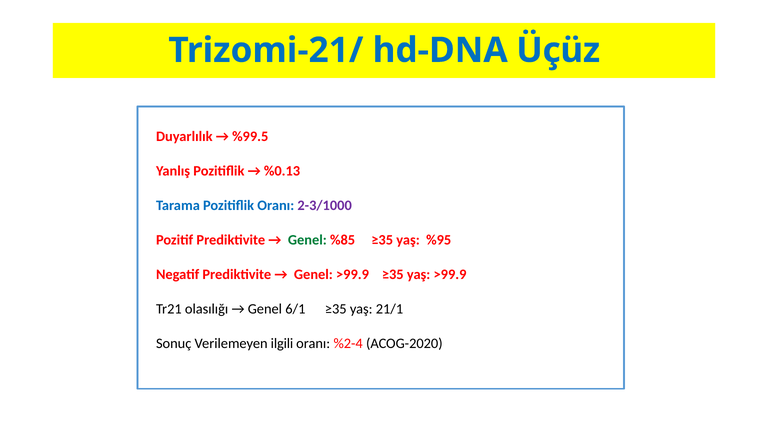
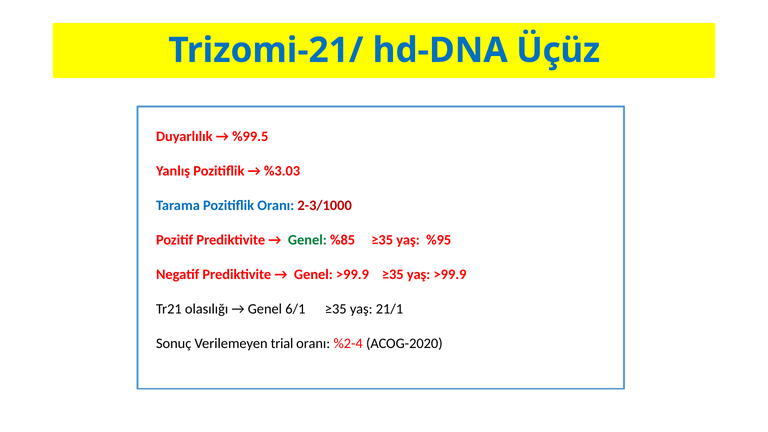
%0.13: %0.13 -> %3.03 (282, 171)
2-3/1000 colour: purple -> red (325, 205)
ilgili: ilgili -> trial (282, 344)
